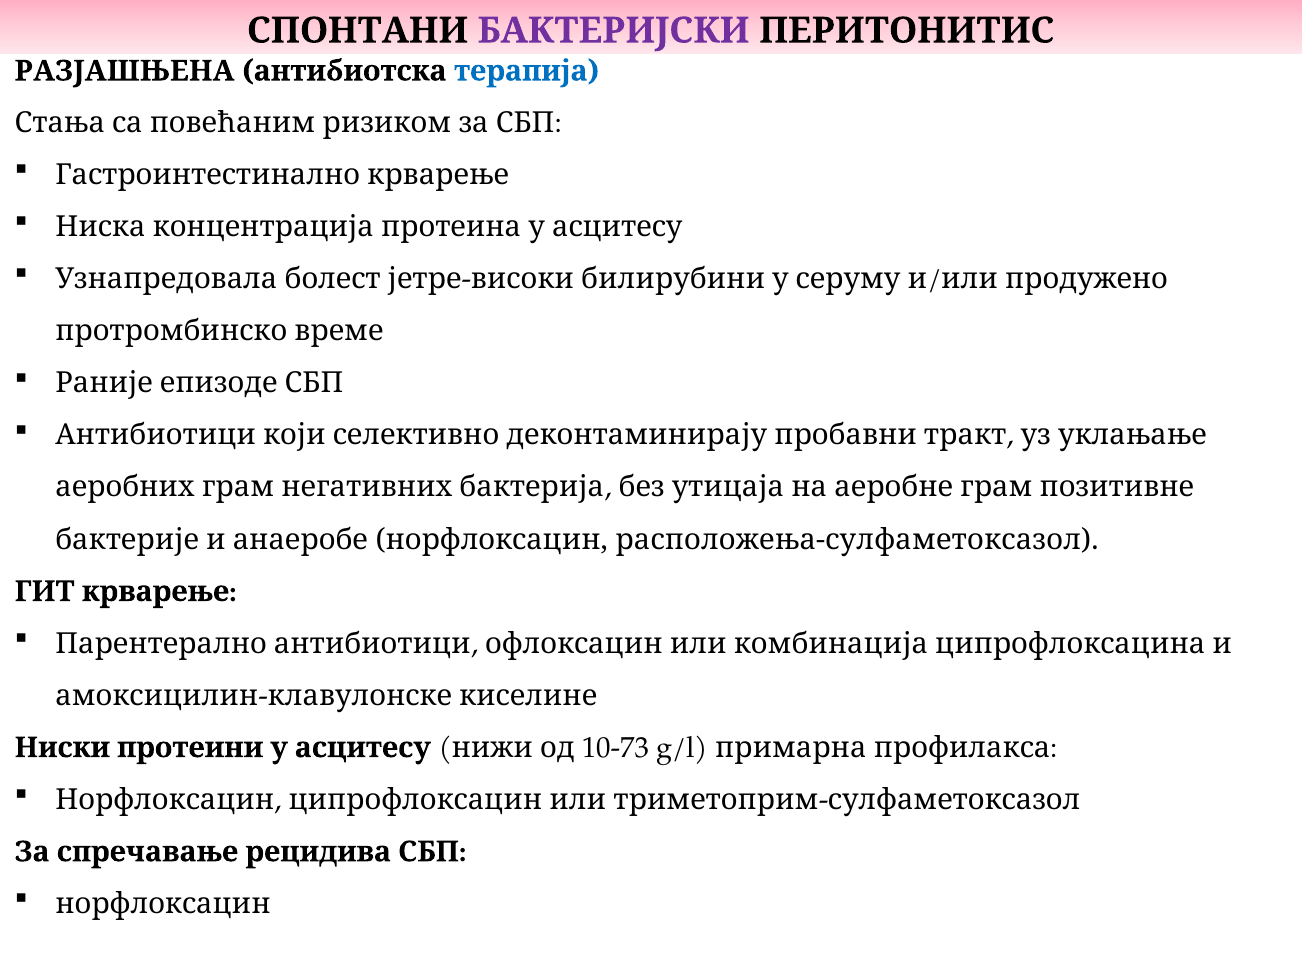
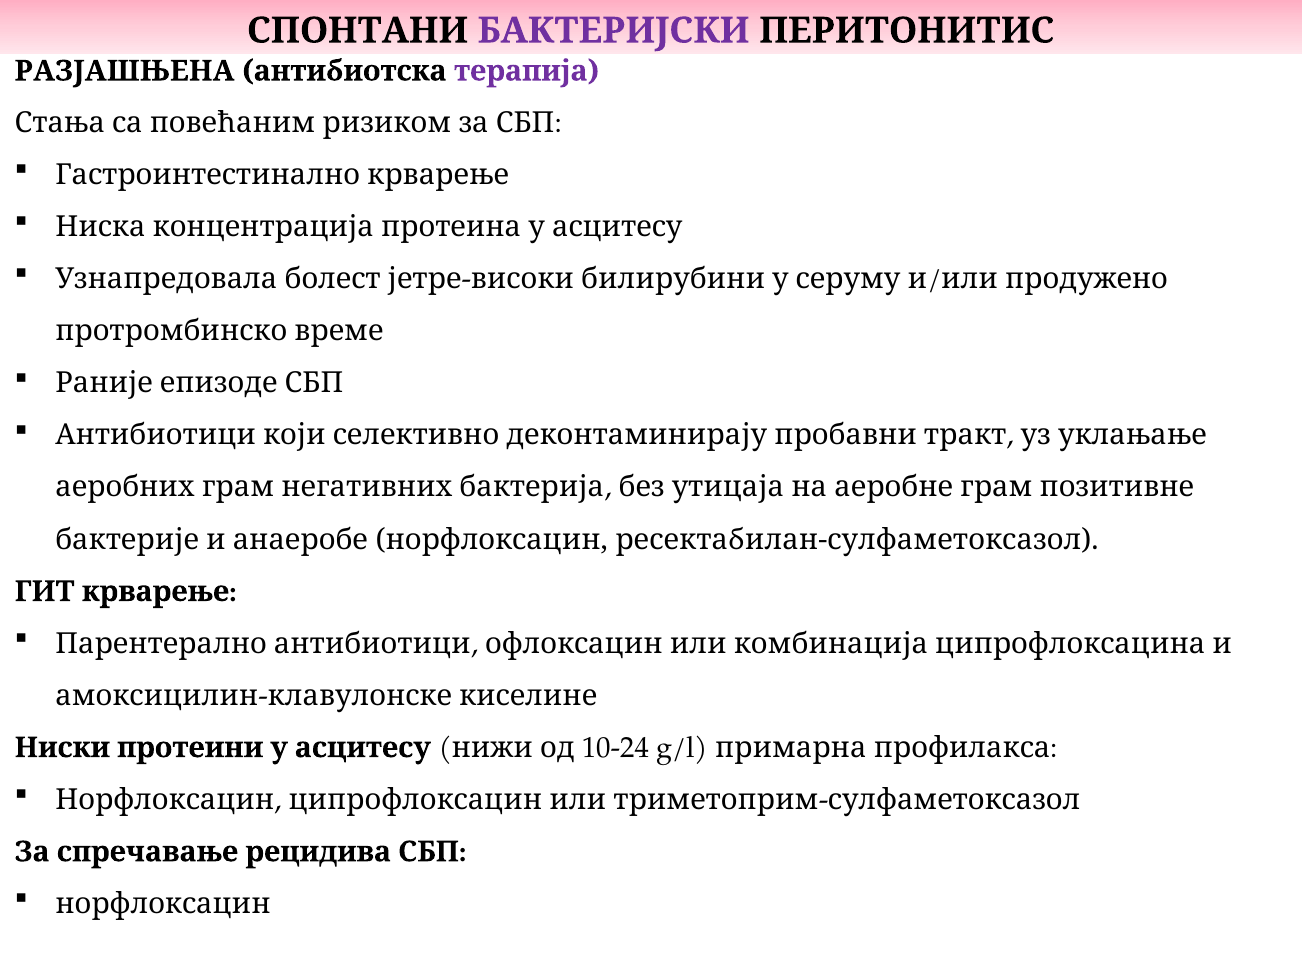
терапија colour: blue -> purple (527, 71)
расположења-сулфаметоксазол: расположења-сулфаметоксазол -> ресектабилан-сулфаметоксазол (857, 539)
10-73: 10-73 -> 10-24 (615, 747)
